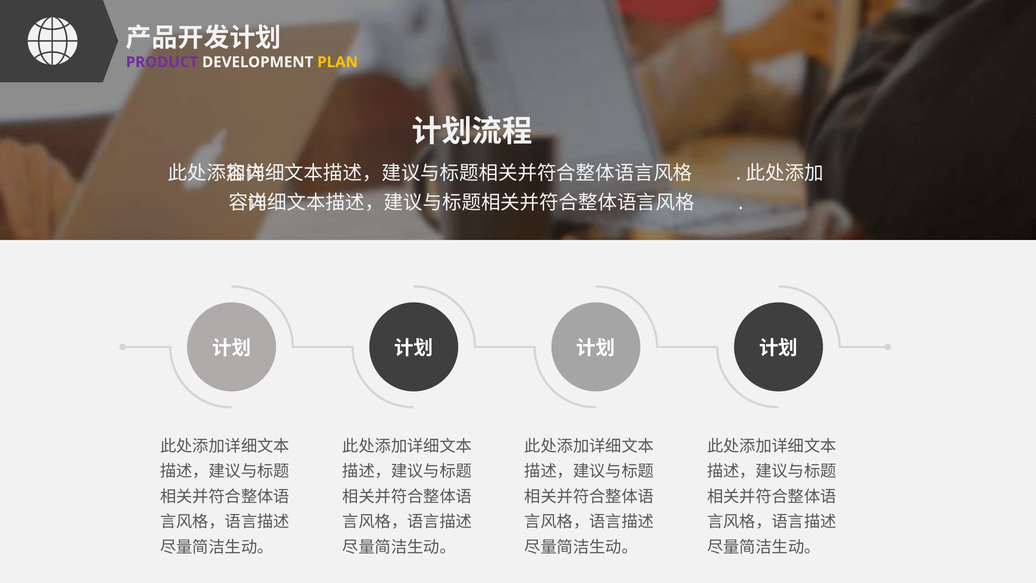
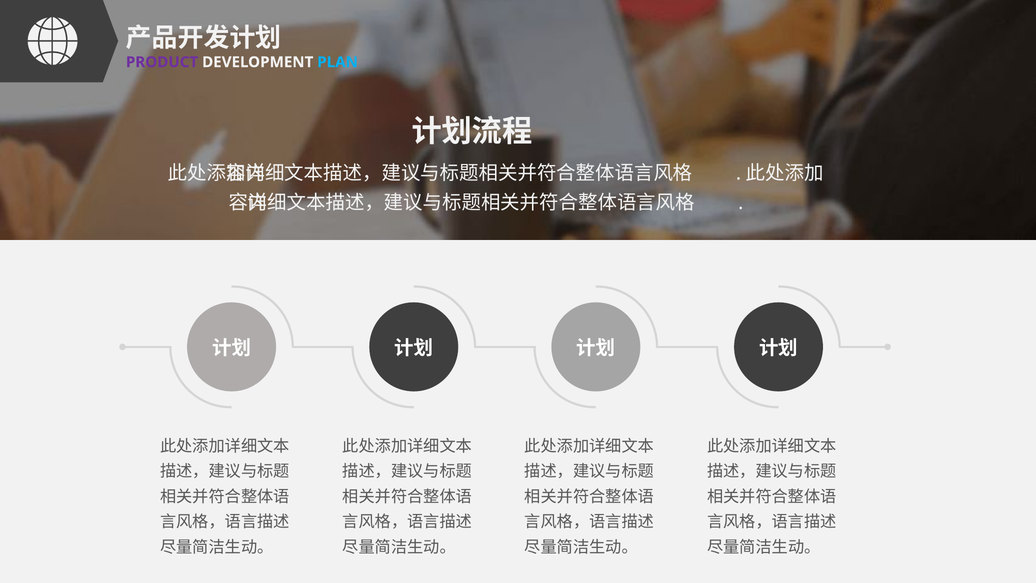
PLAN colour: yellow -> light blue (338, 62)
